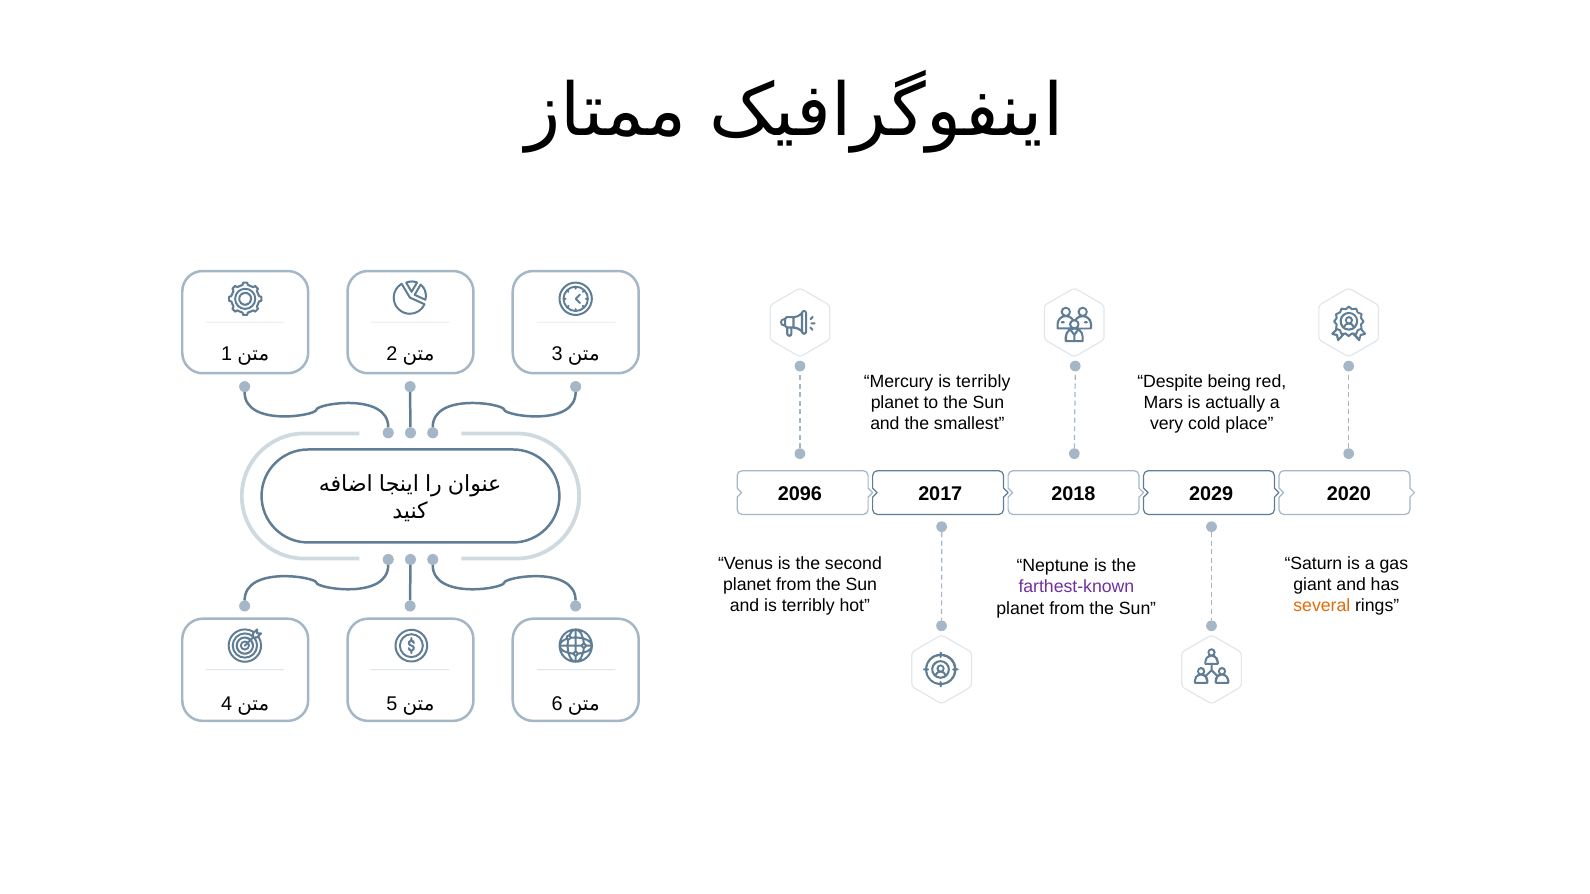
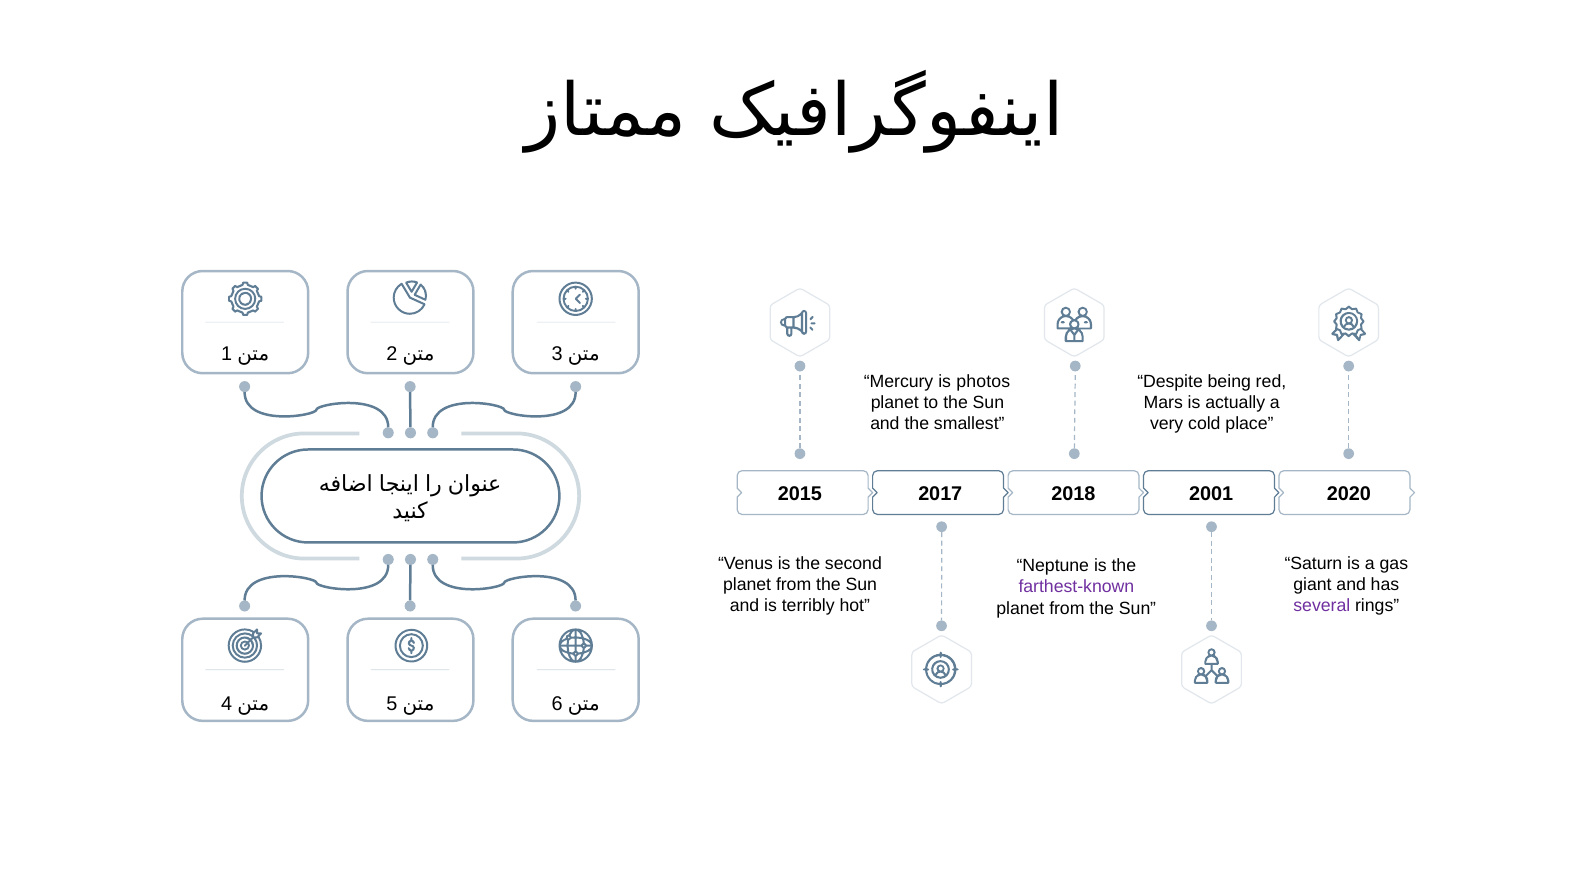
Mercury is terribly: terribly -> photos (983, 382)
2096: 2096 -> 2015 (800, 494)
2029: 2029 -> 2001 (1211, 494)
several colour: orange -> purple (1322, 606)
